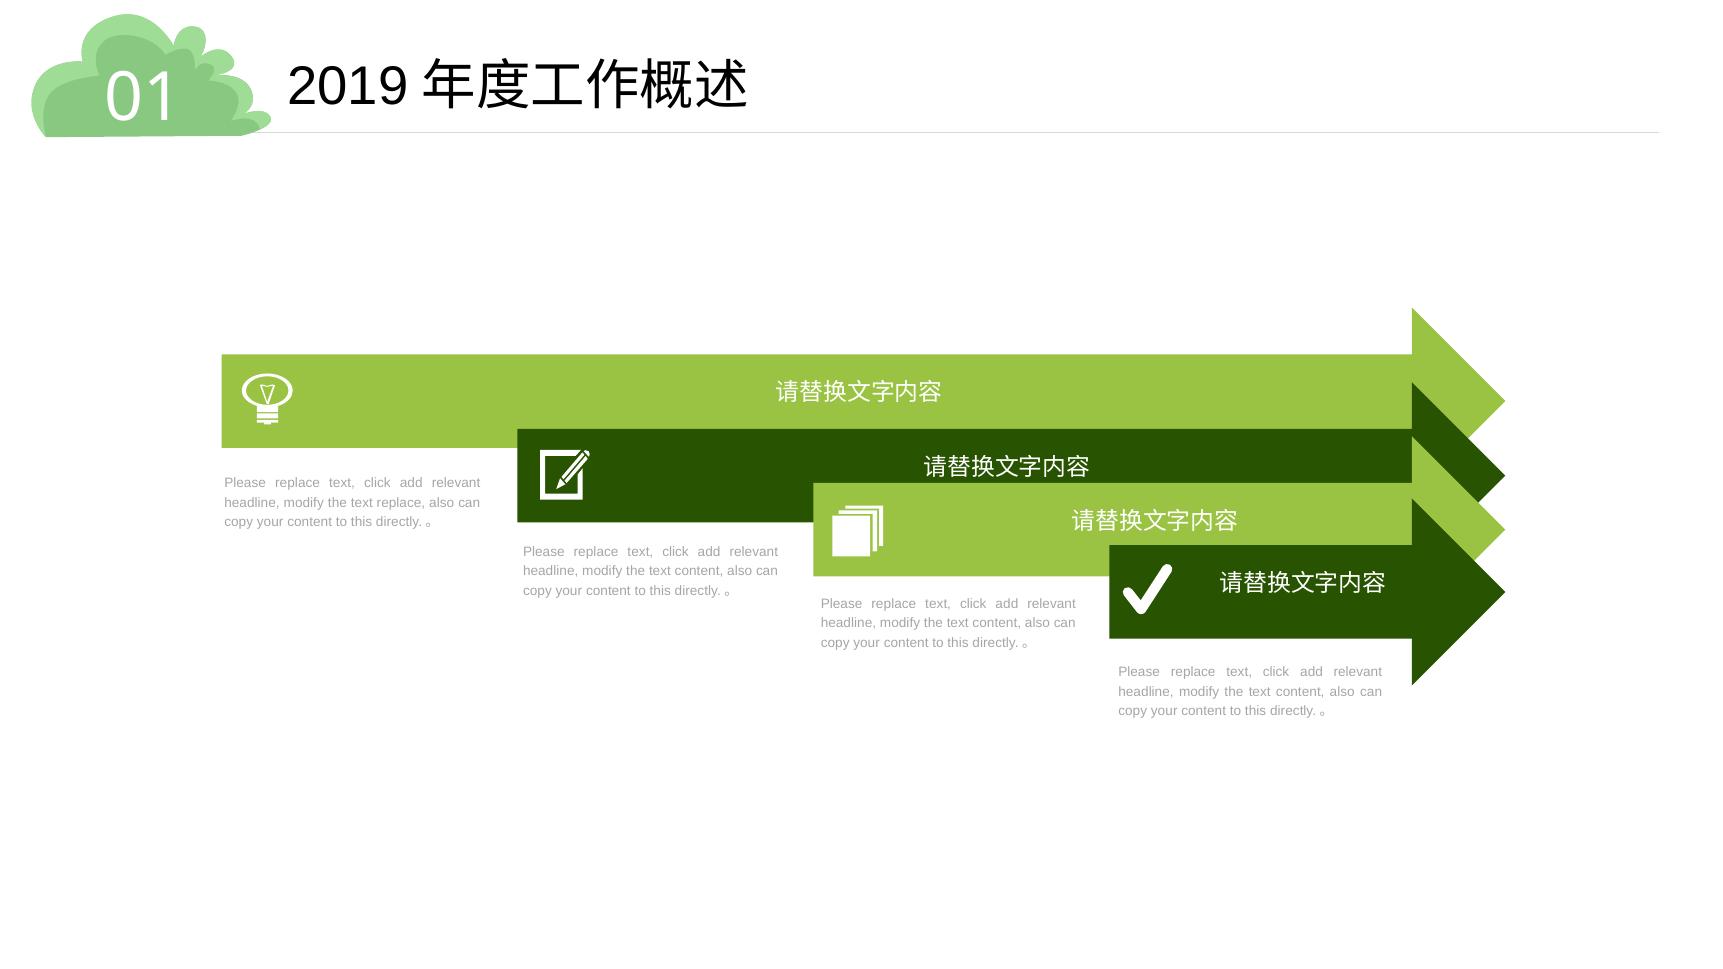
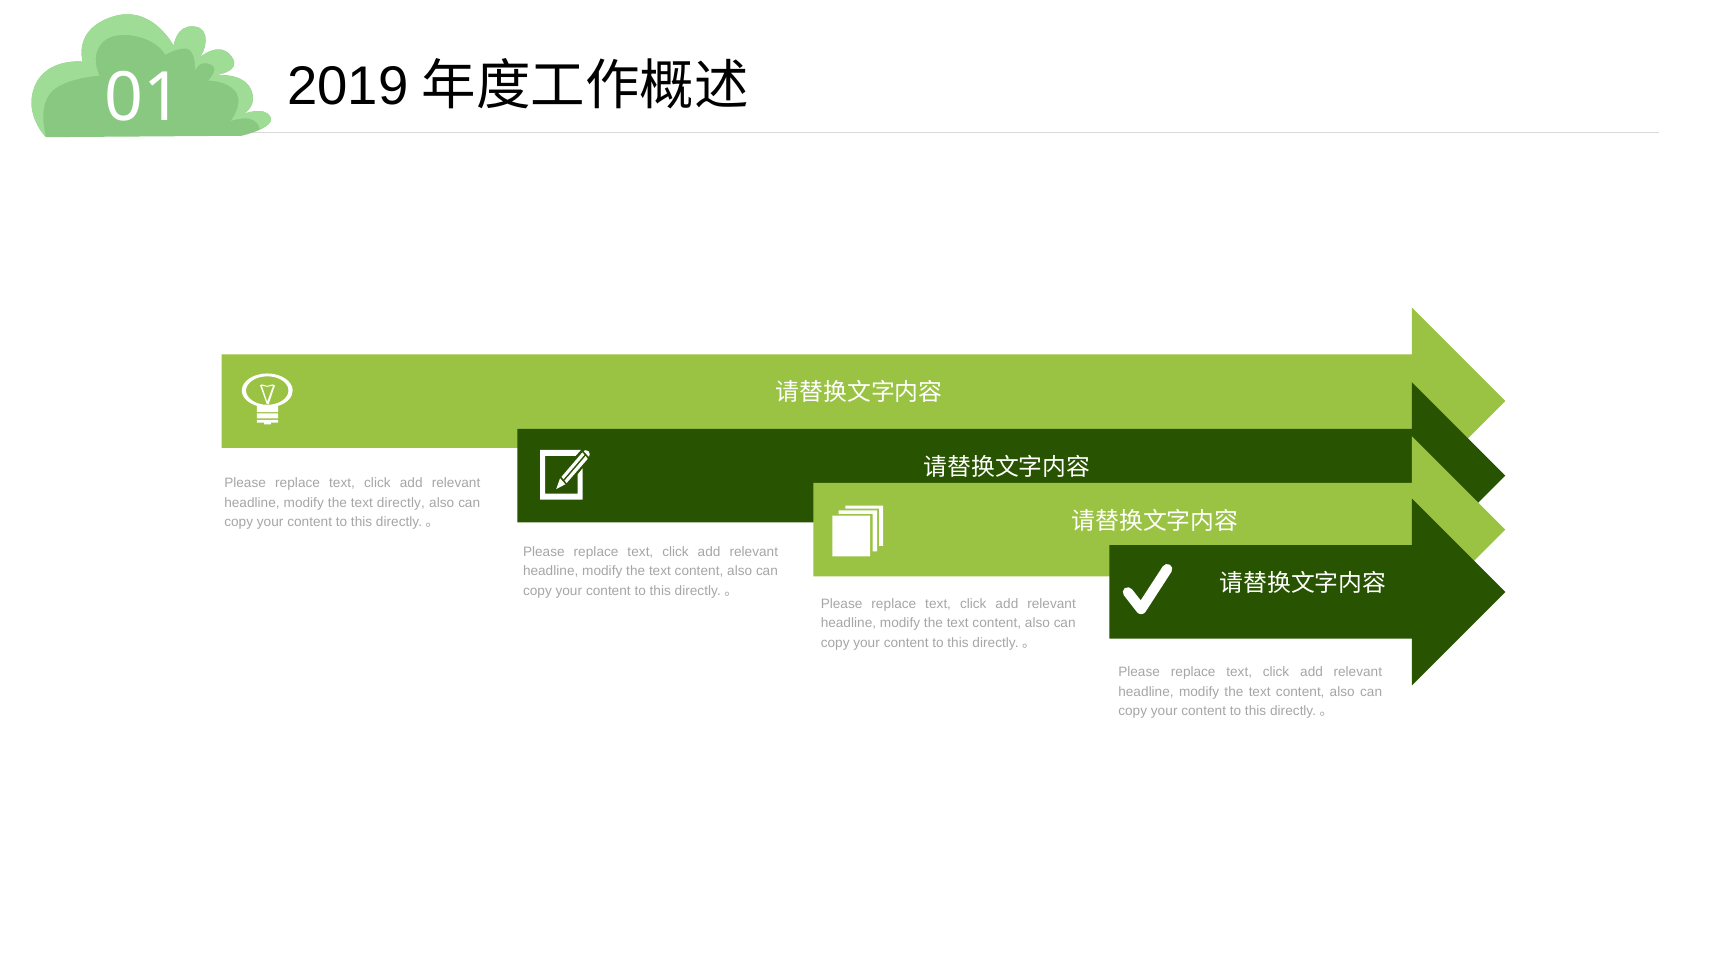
text replace: replace -> directly (401, 503)
